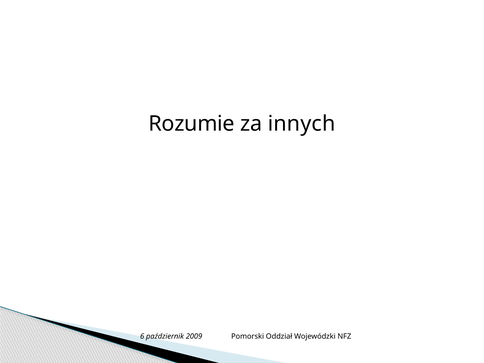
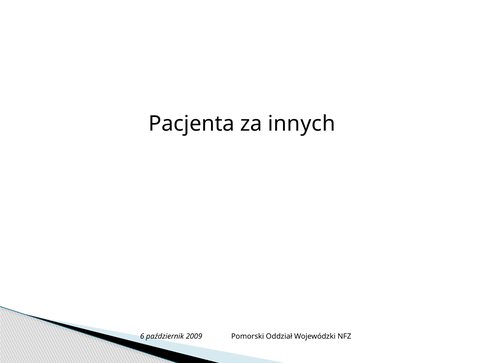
Rozumie: Rozumie -> Pacjenta (192, 124)
